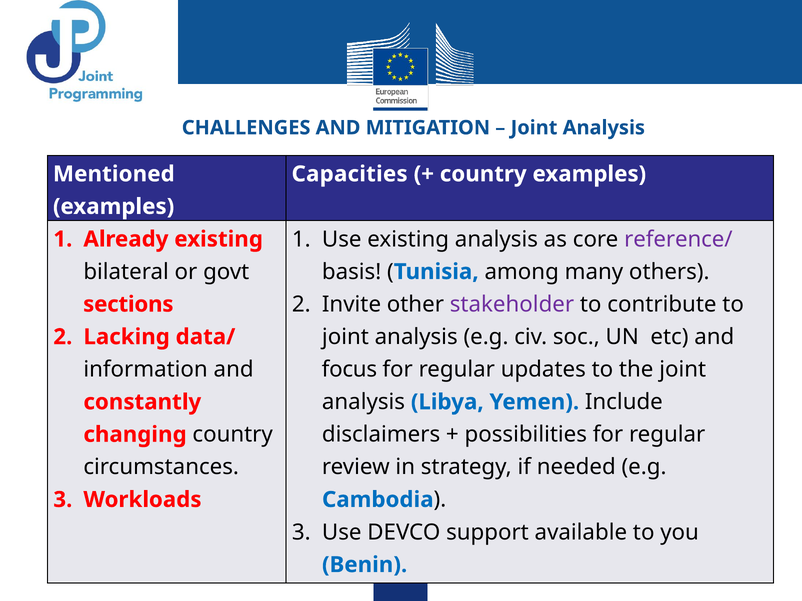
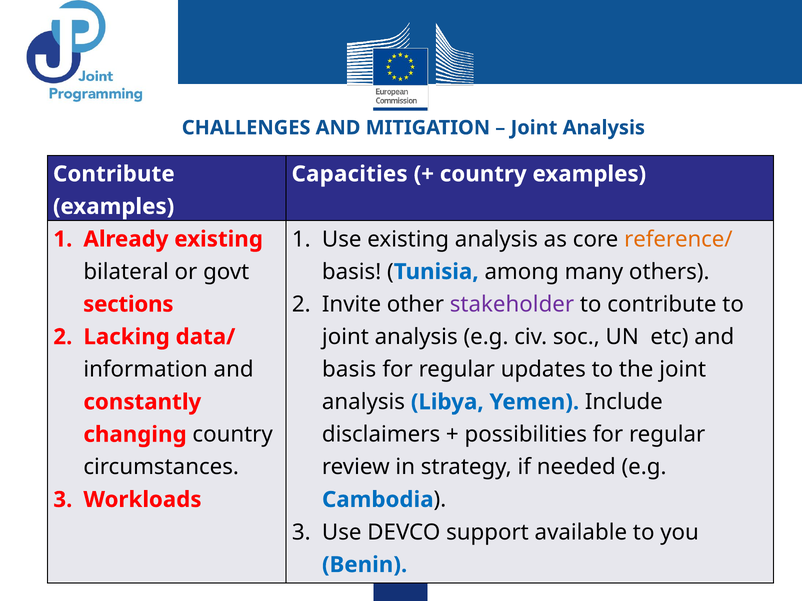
Mentioned: Mentioned -> Contribute (114, 174)
reference/ colour: purple -> orange (678, 239)
focus: focus -> basis (349, 370)
